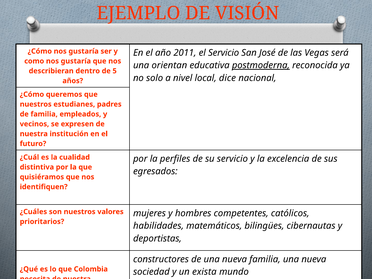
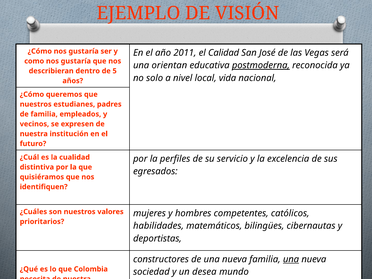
el Servicio: Servicio -> Calidad (224, 53)
dice: dice -> vida (228, 78)
una underline: none -> present (291, 259)
exista: exista -> desea (204, 272)
